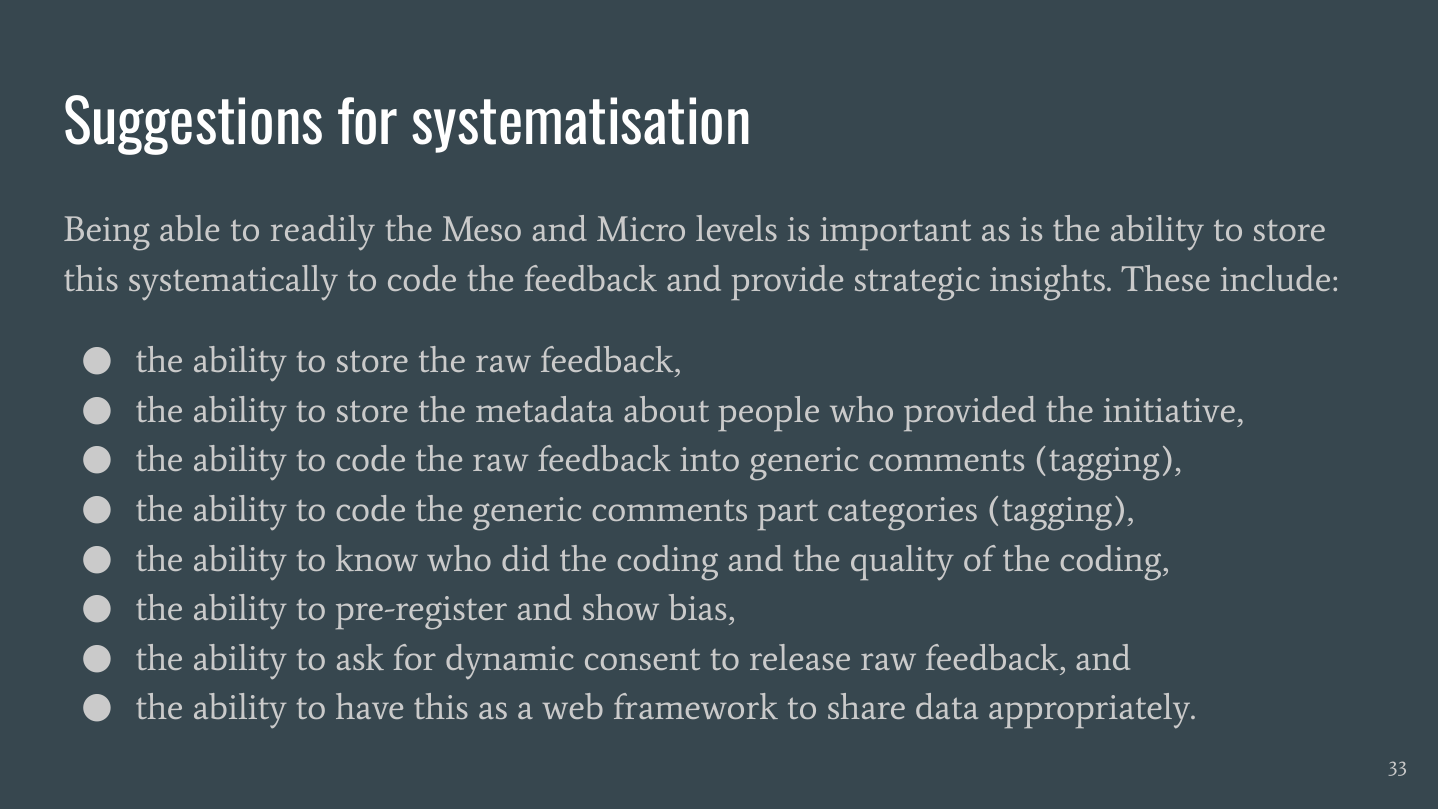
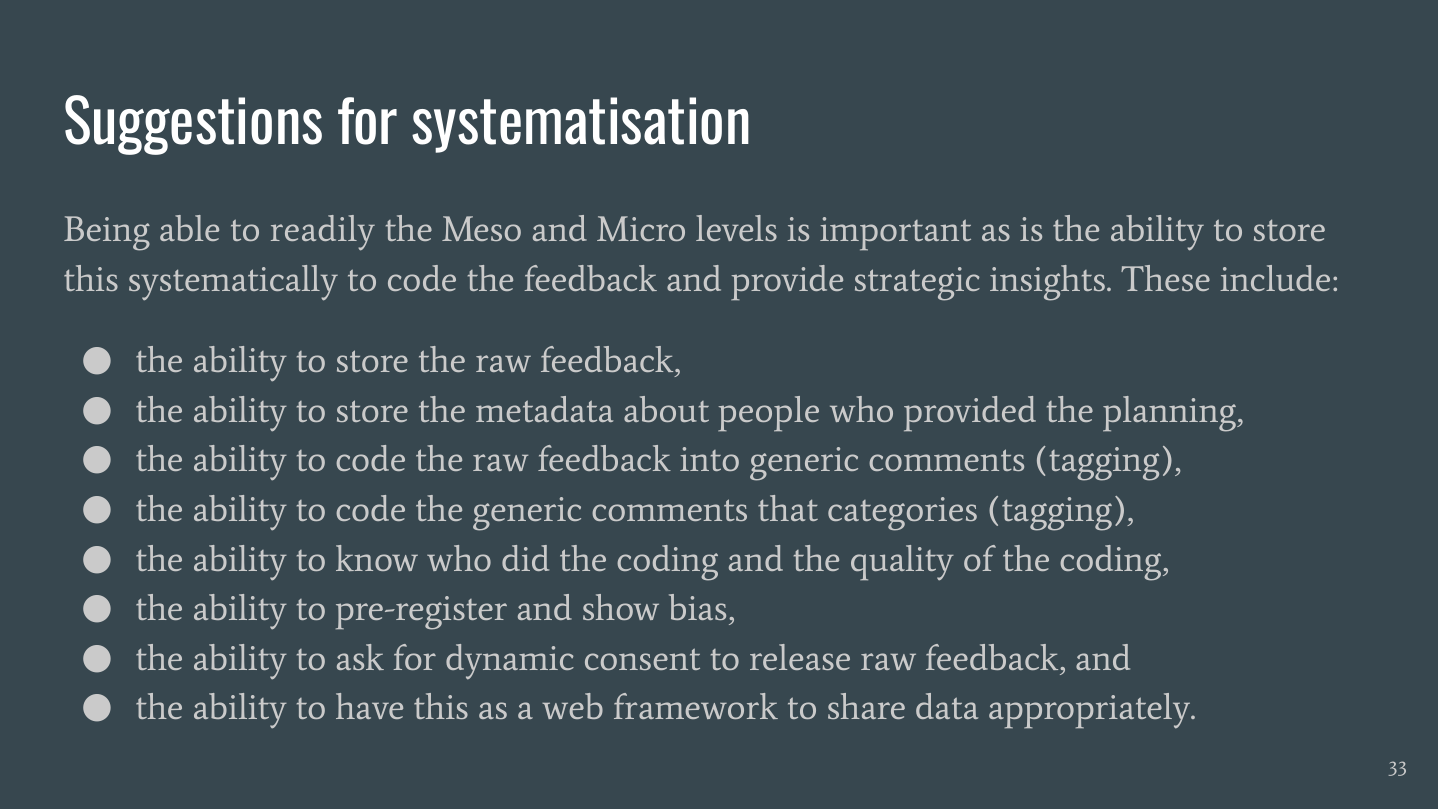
initiative: initiative -> planning (1173, 410)
part: part -> that (788, 510)
